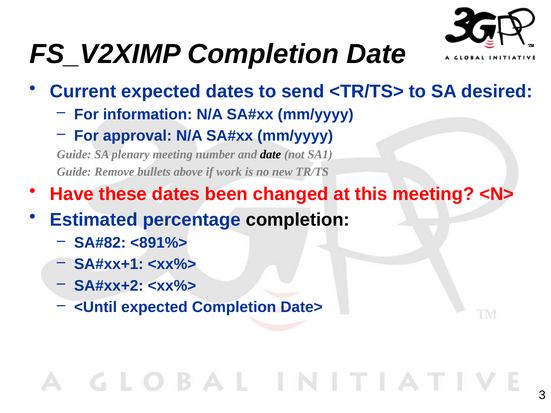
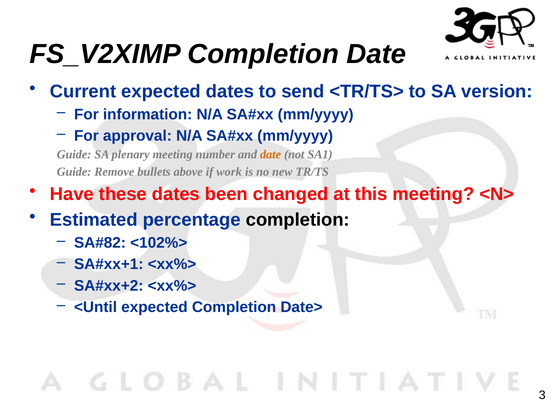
desired: desired -> version (497, 91)
date colour: black -> orange (271, 155)
<891%>: <891%> -> <102%> (159, 243)
